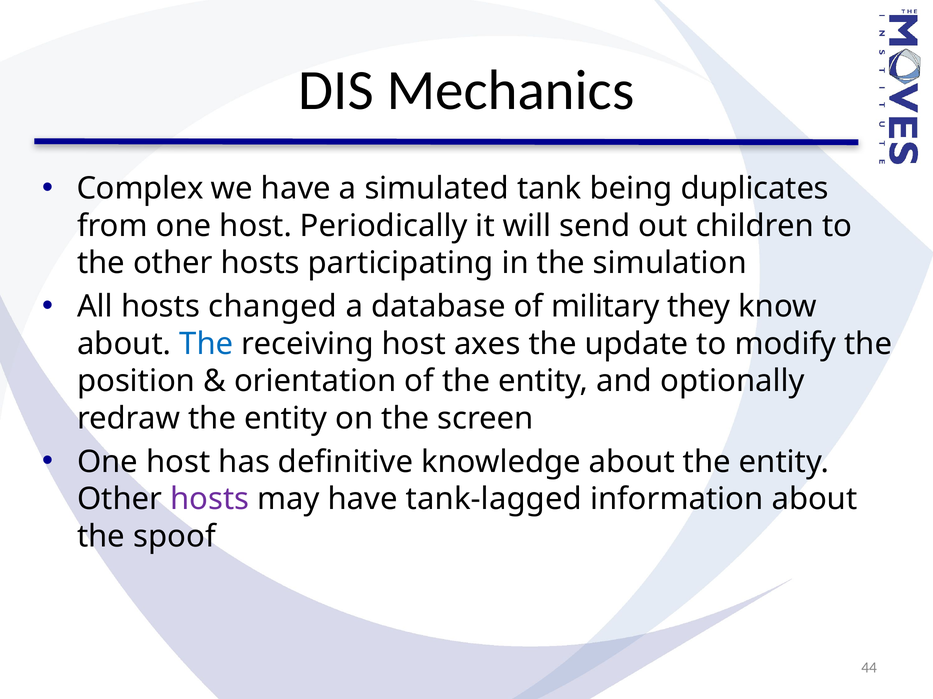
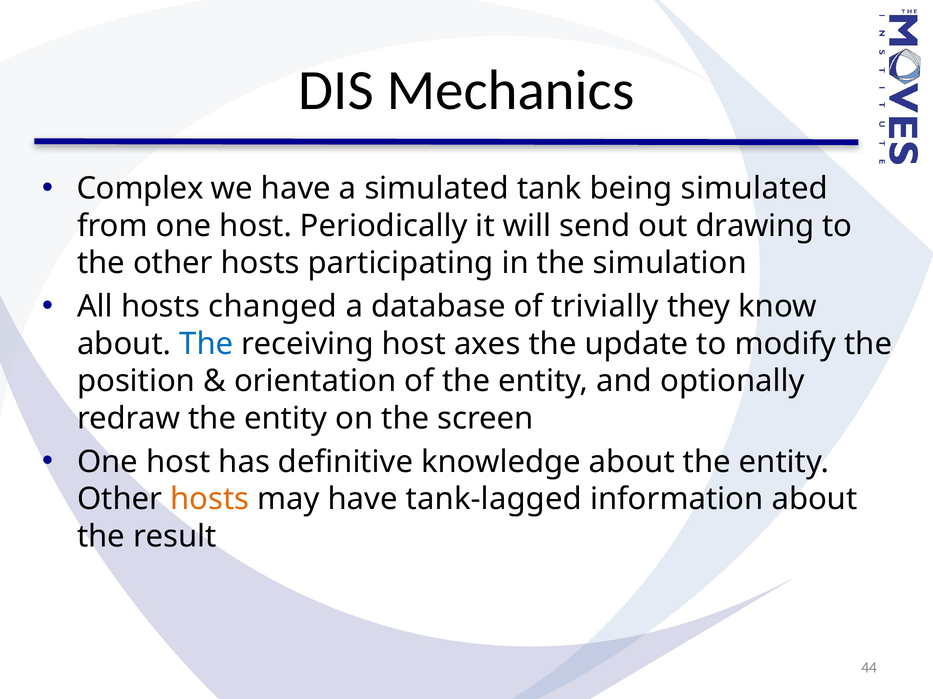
being duplicates: duplicates -> simulated (755, 189)
children: children -> drawing (755, 226)
military: military -> trivially (605, 307)
hosts colour: purple -> orange (210, 500)
spoof: spoof -> result (175, 537)
